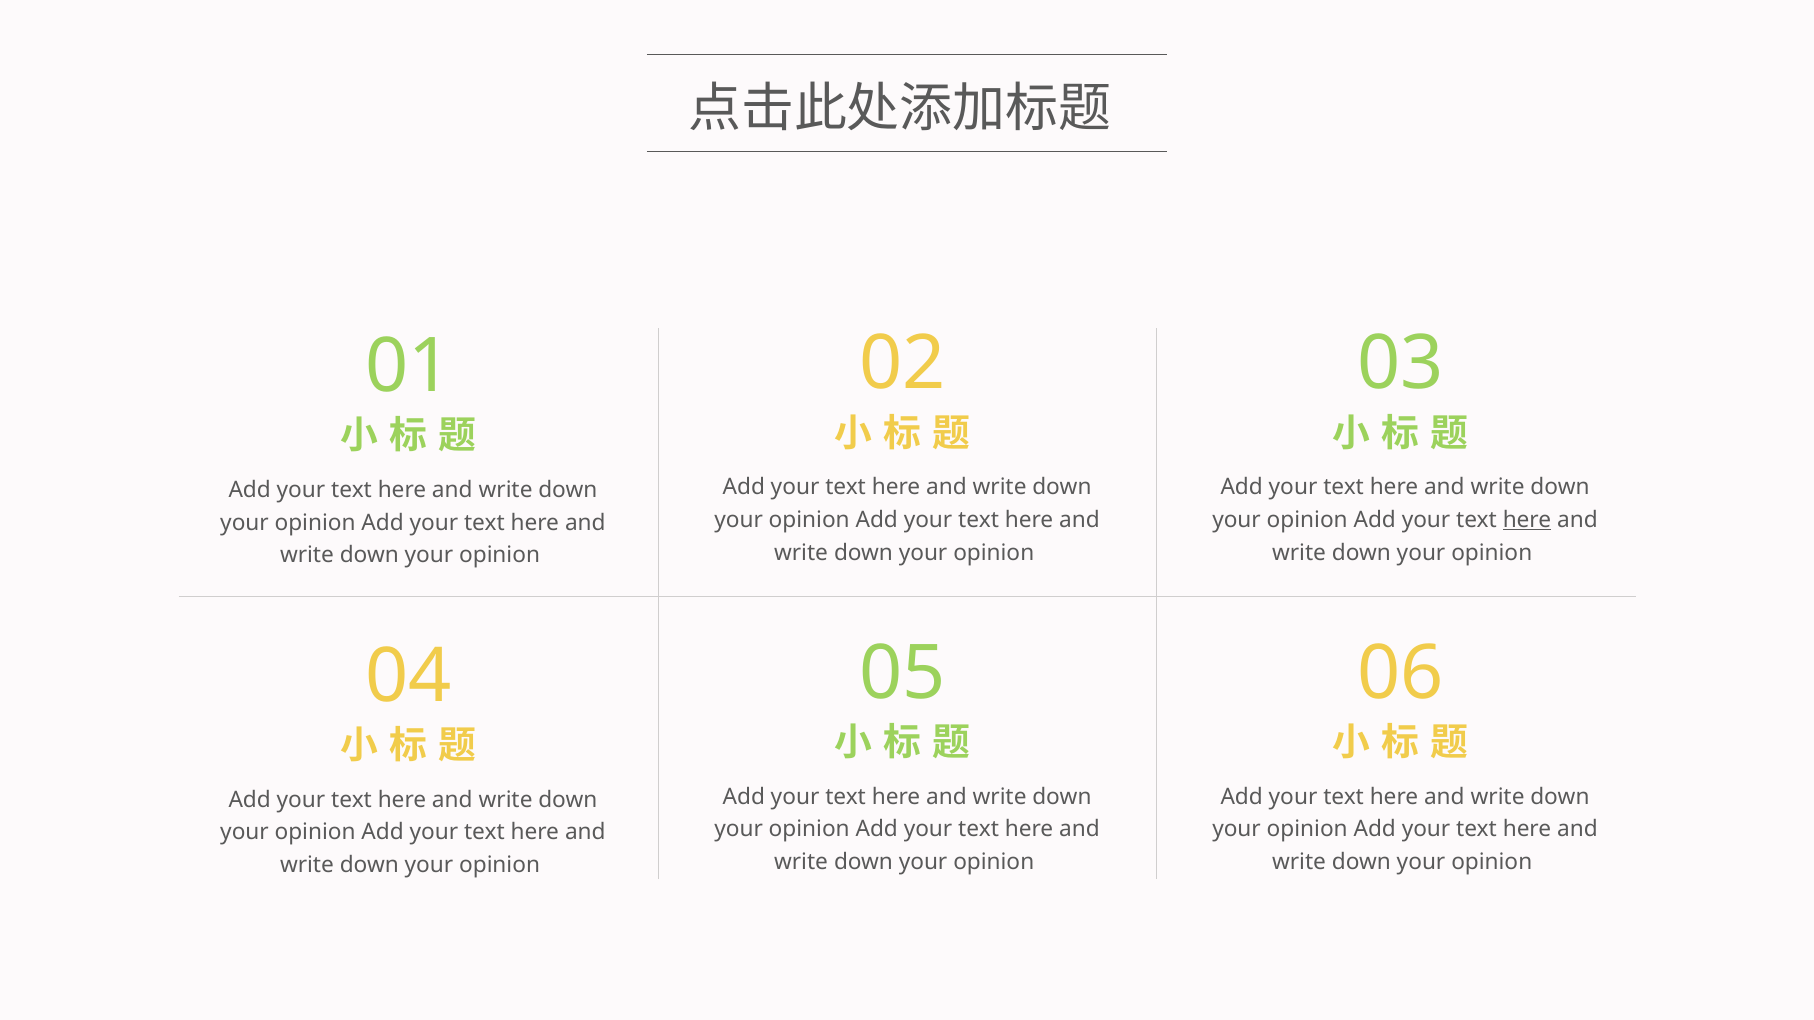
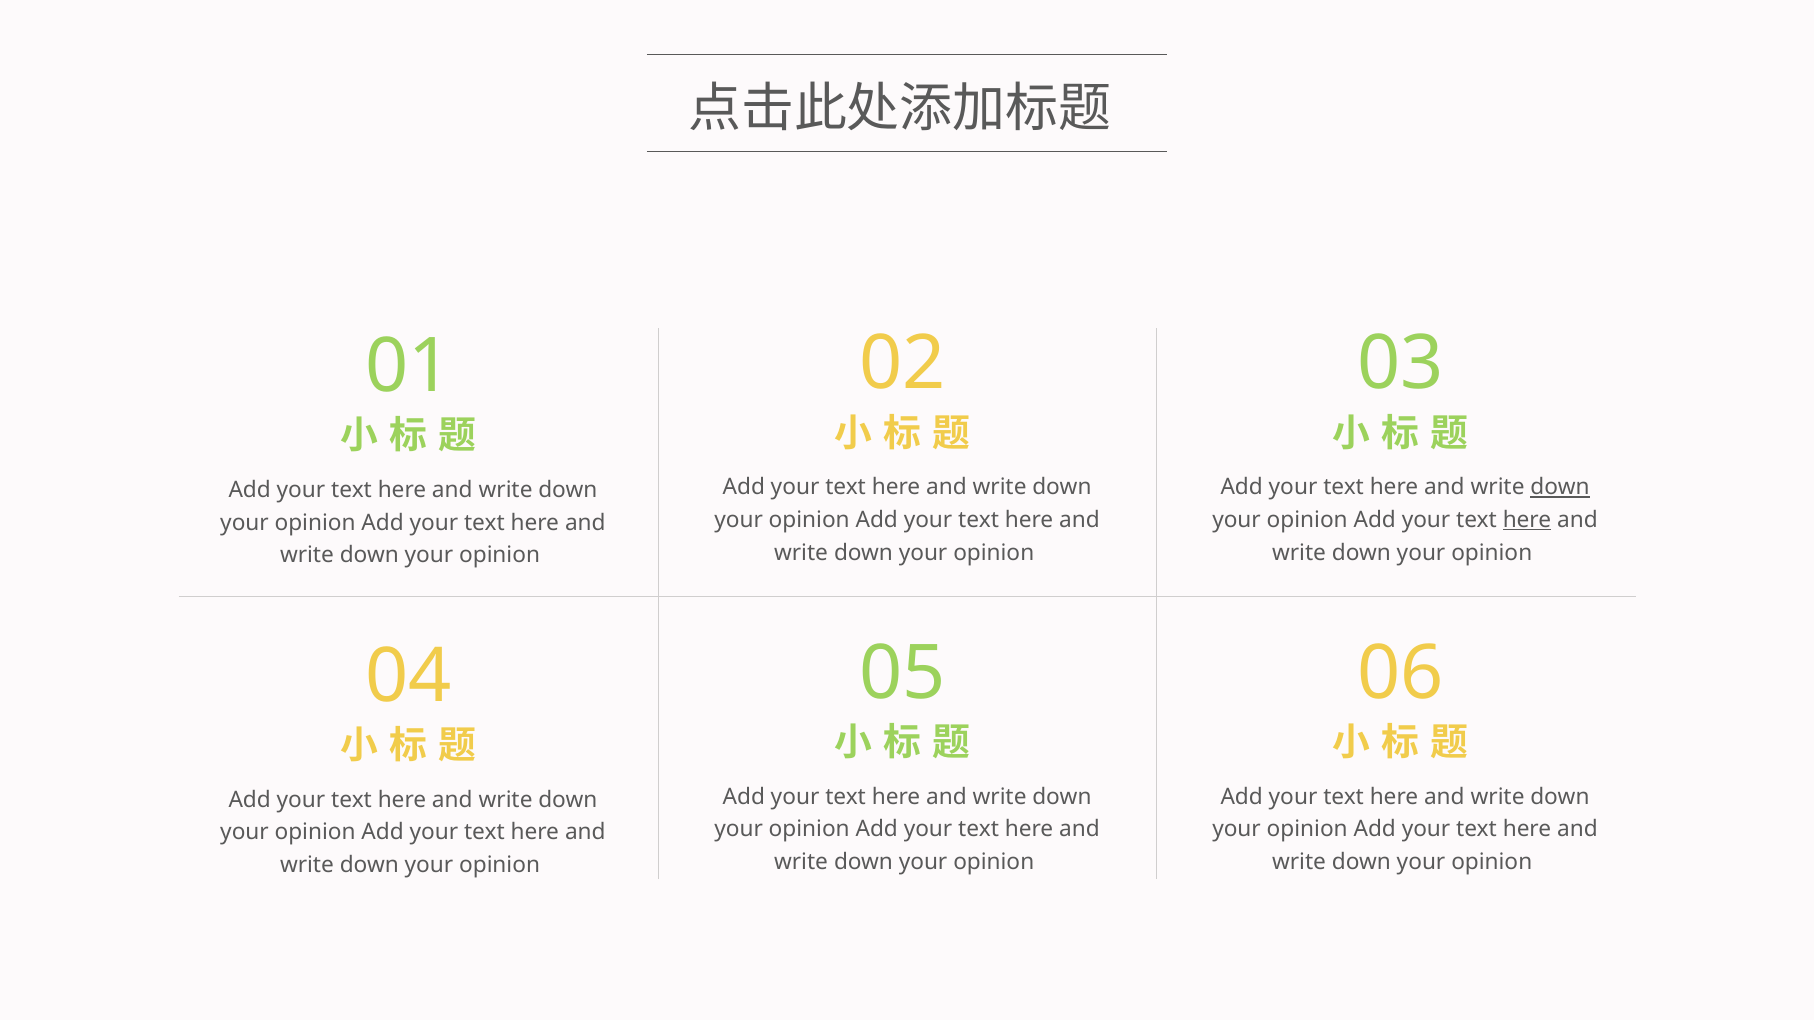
down underline: none -> present (1560, 487)
